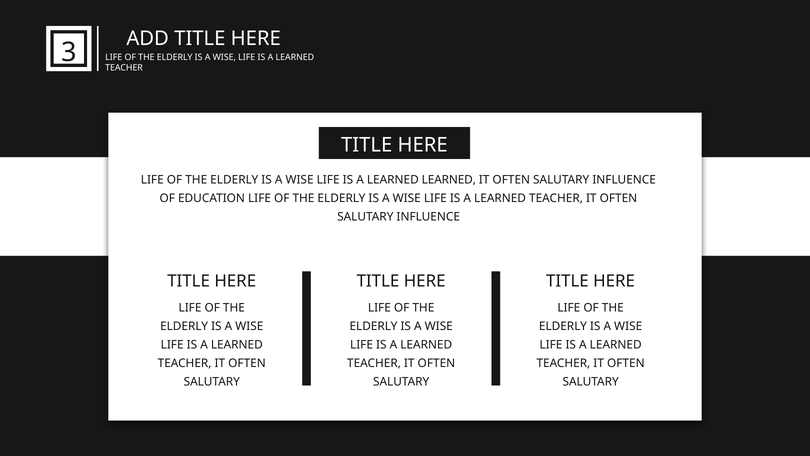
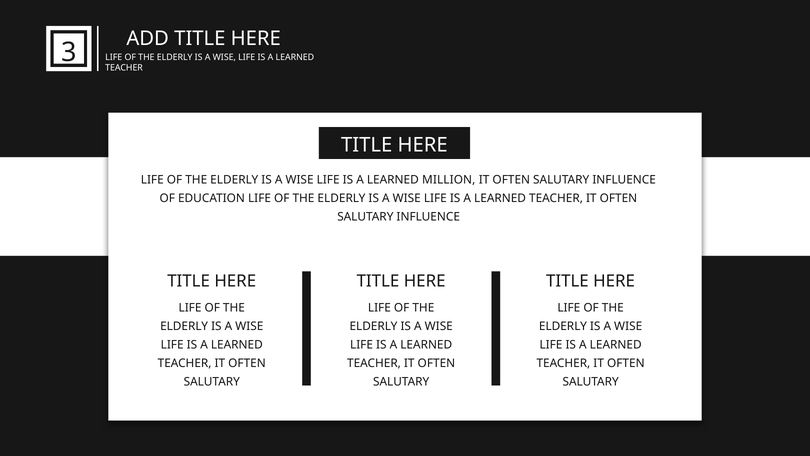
LEARNED LEARNED: LEARNED -> MILLION (449, 180)
